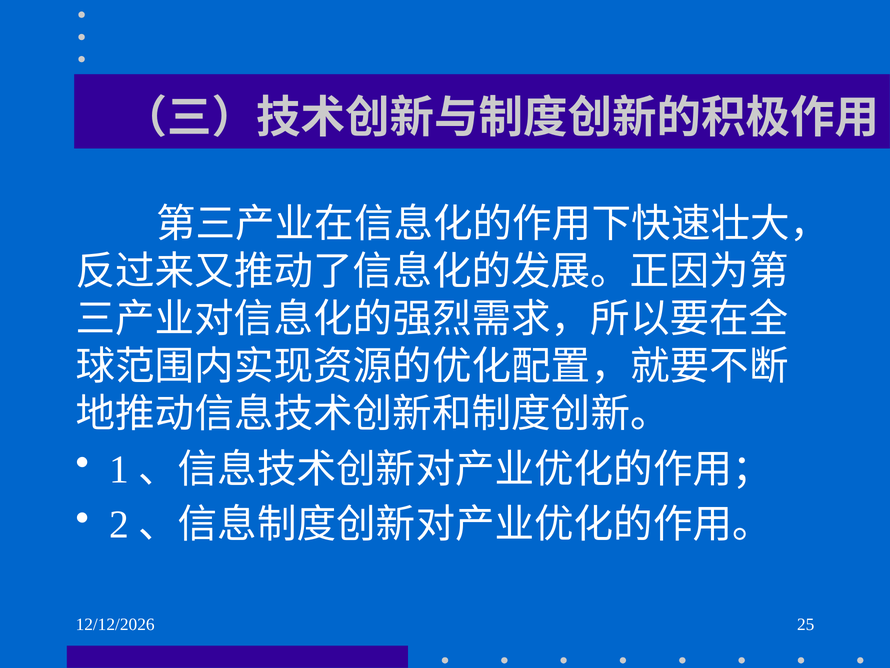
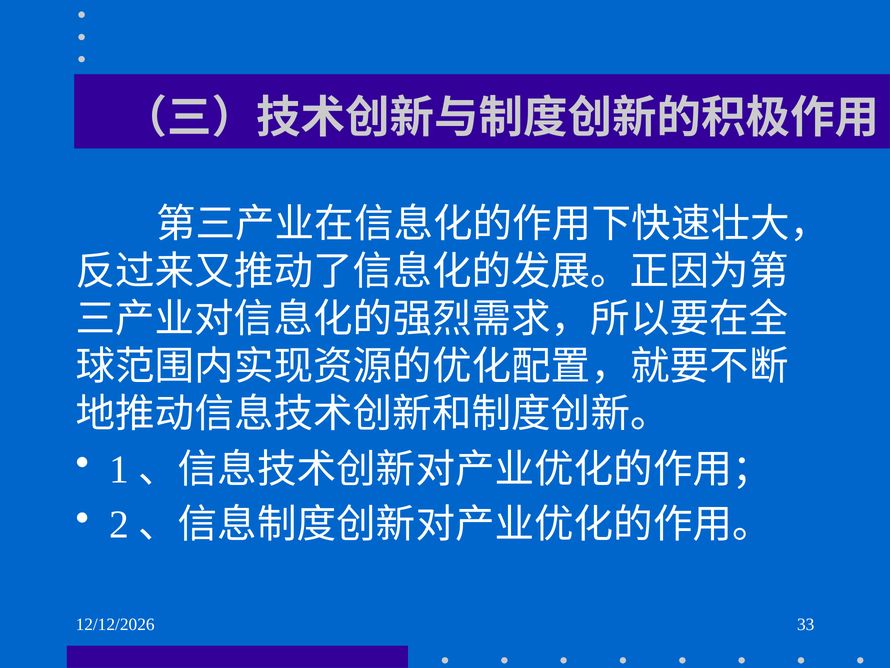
25: 25 -> 33 (806, 624)
